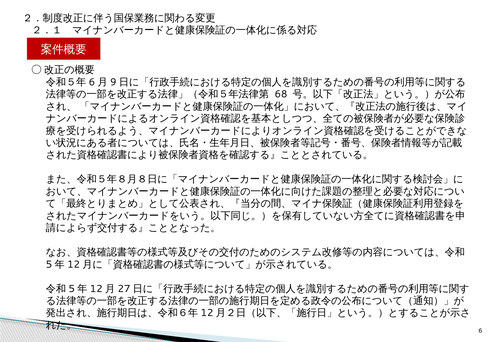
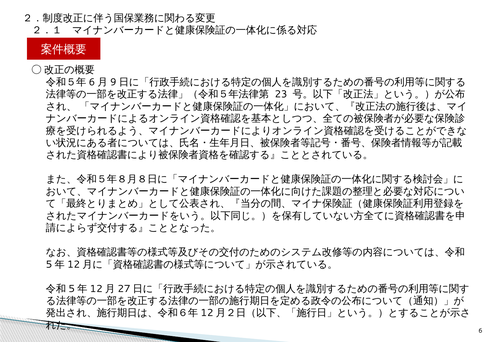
68: 68 -> 23 (281, 94)
